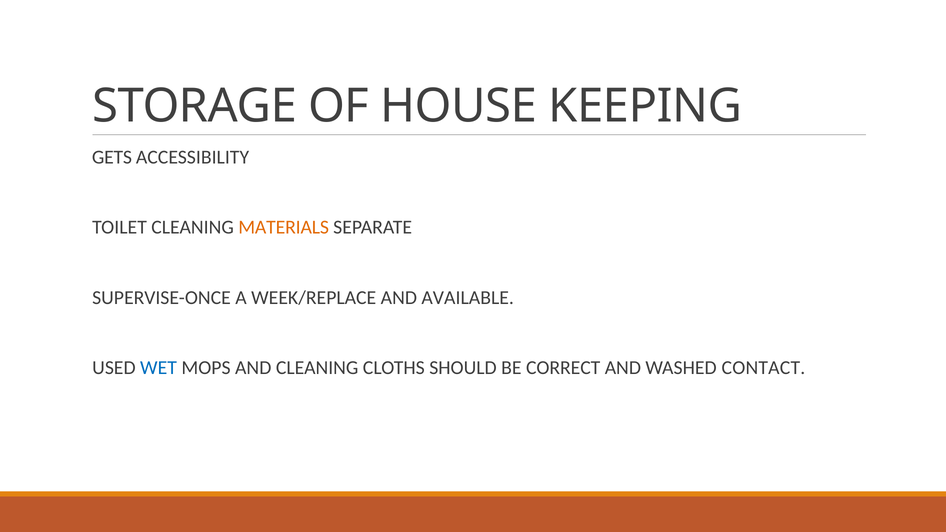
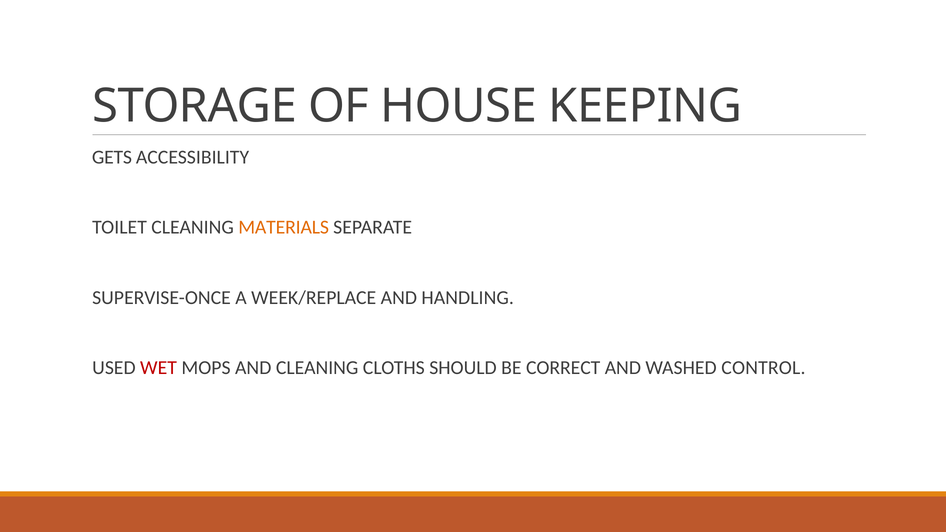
AVAILABLE: AVAILABLE -> HANDLING (468, 298)
WET colour: blue -> red (159, 368)
CONTACT: CONTACT -> CONTROL (763, 368)
